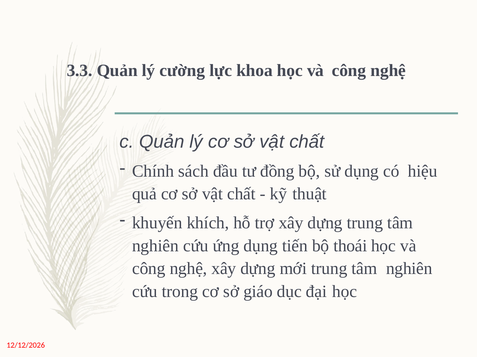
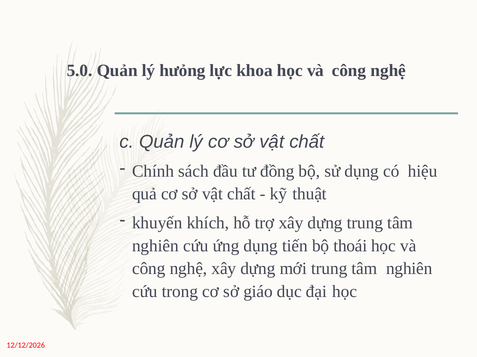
3.3: 3.3 -> 5.0 (80, 71)
cường: cường -> hưỏng (182, 71)
